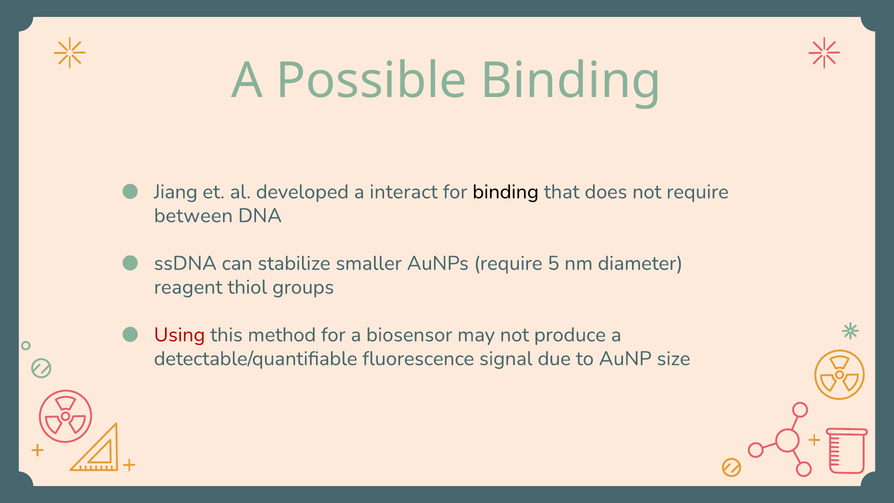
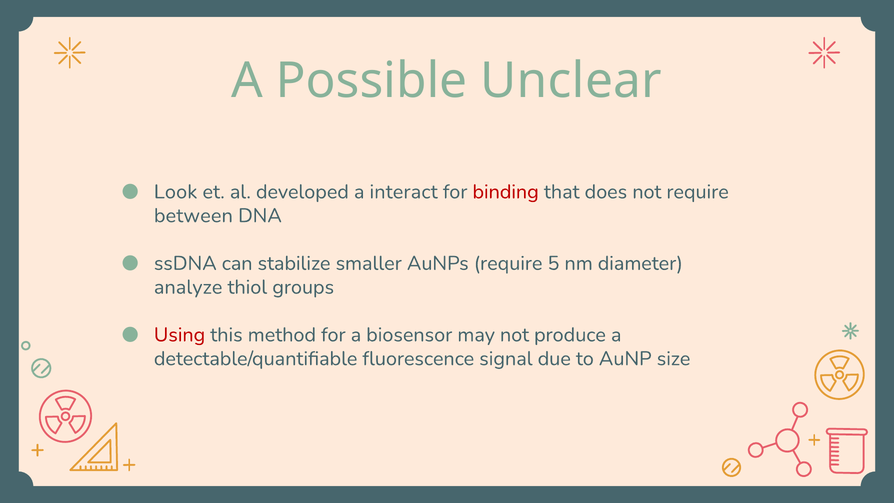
Possible Binding: Binding -> Unclear (571, 81)
Jiang: Jiang -> Look (176, 192)
binding colour: black -> red (506, 192)
reagent: reagent -> analyze (188, 287)
